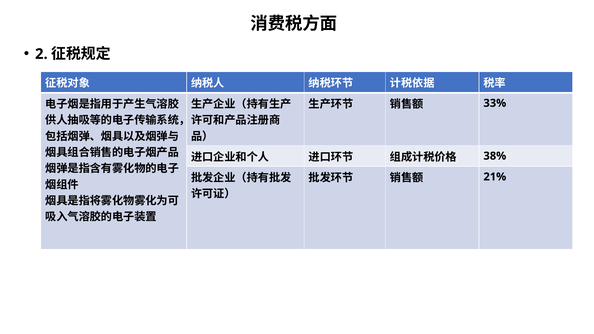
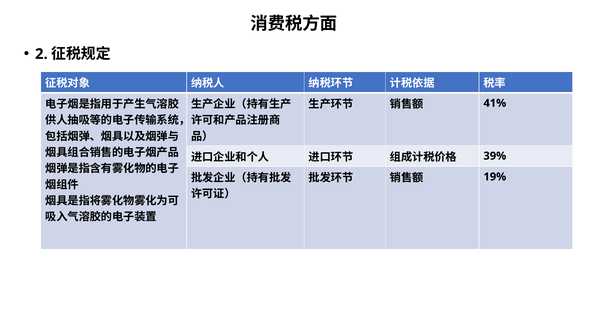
33%: 33% -> 41% (495, 103)
38%: 38% -> 39% (495, 156)
21%: 21% -> 19% (495, 177)
